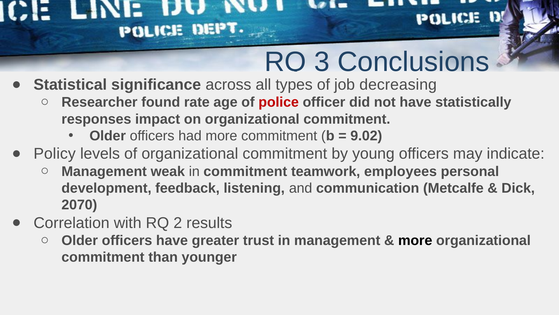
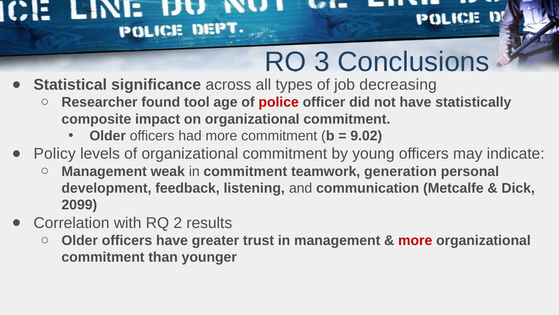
rate: rate -> tool (197, 102)
responses: responses -> composite (96, 119)
employees: employees -> generation (400, 171)
2070: 2070 -> 2099 (79, 205)
more colour: black -> red (415, 240)
